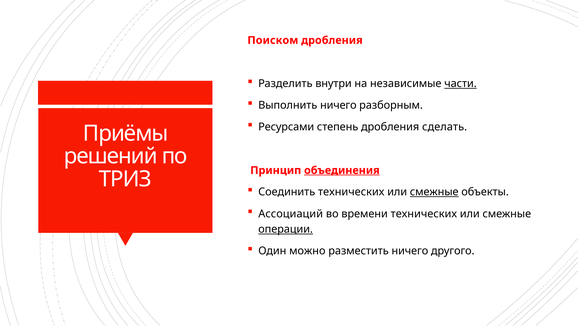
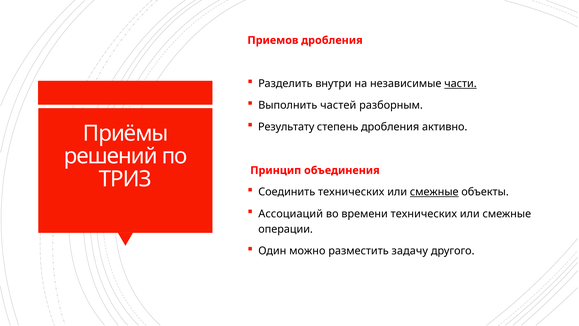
Поиском: Поиском -> Приемов (273, 40)
Выполнить ничего: ничего -> частей (338, 105)
Ресурсами: Ресурсами -> Результату (286, 127)
сделать: сделать -> активно (445, 127)
объединения underline: present -> none (342, 170)
операции underline: present -> none (286, 229)
разместить ничего: ничего -> задачу (410, 251)
